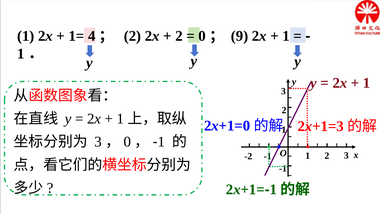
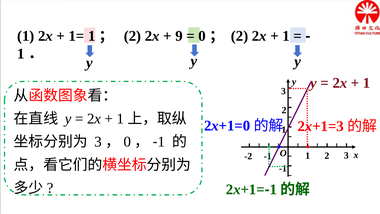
1= 4: 4 -> 1 (92, 36)
2: 2 -> 9 (179, 36)
9: 9 -> 2 (240, 36)
